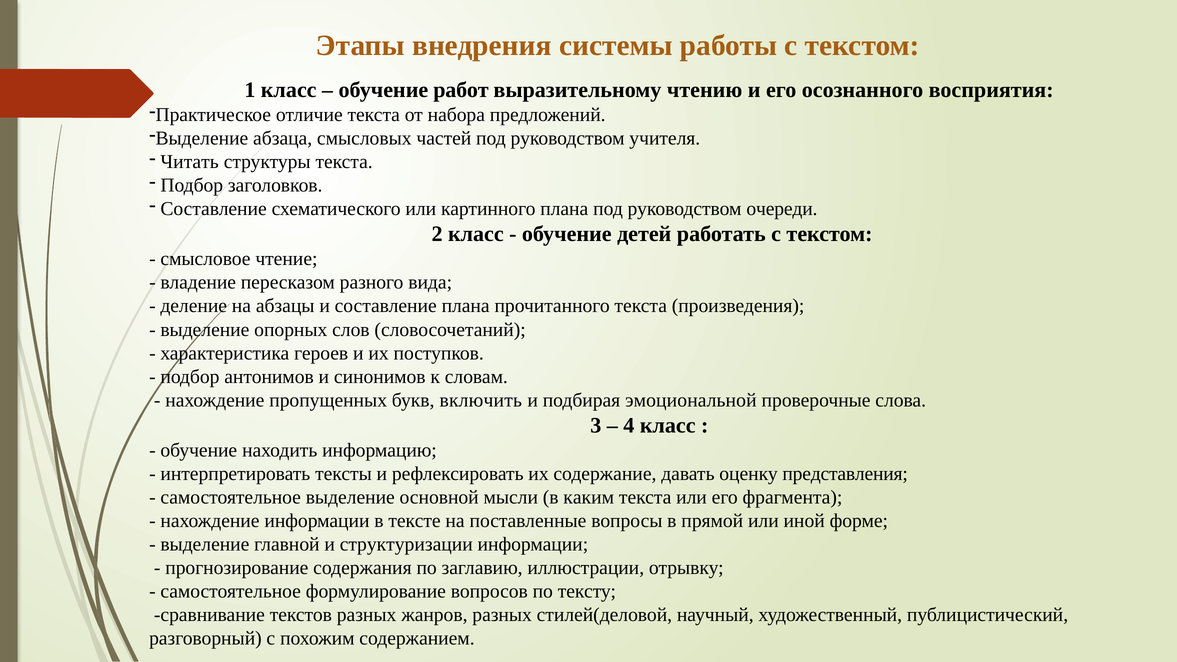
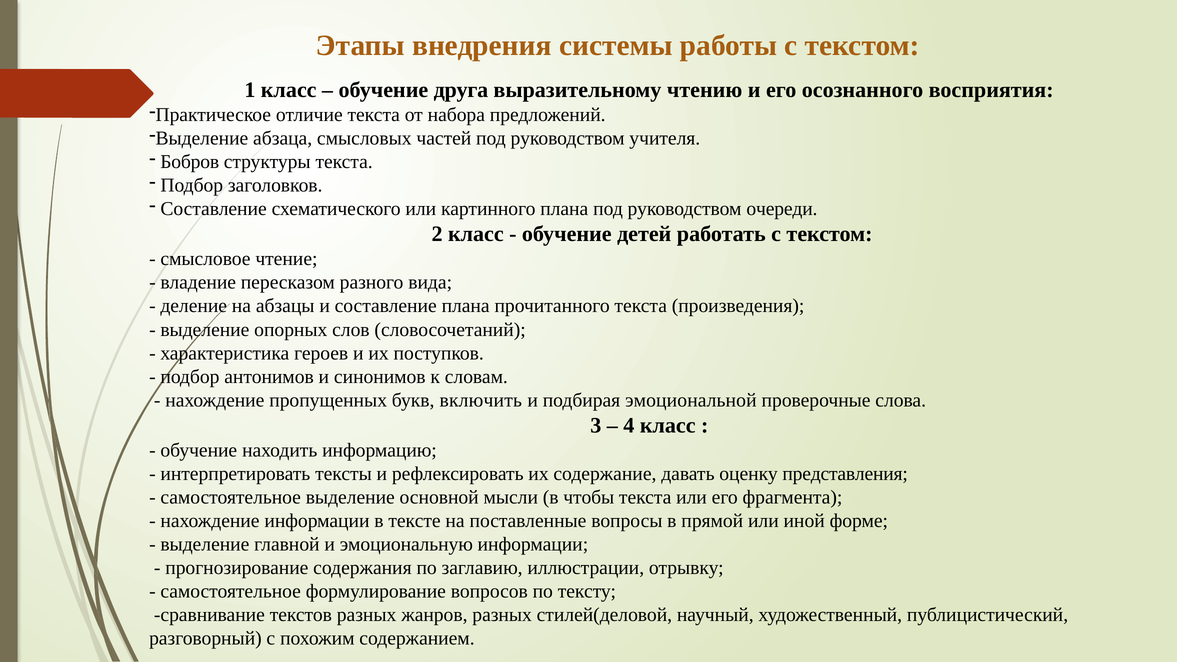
работ: работ -> друга (461, 90)
Читать: Читать -> Бобров (190, 162)
каким: каким -> чтобы (589, 497)
структуризации: структуризации -> эмоциональную (406, 544)
